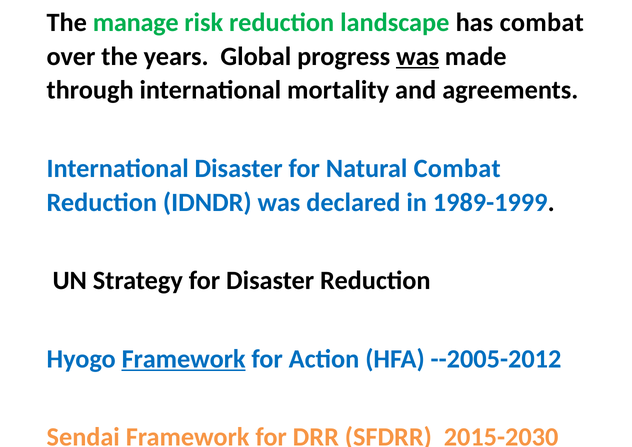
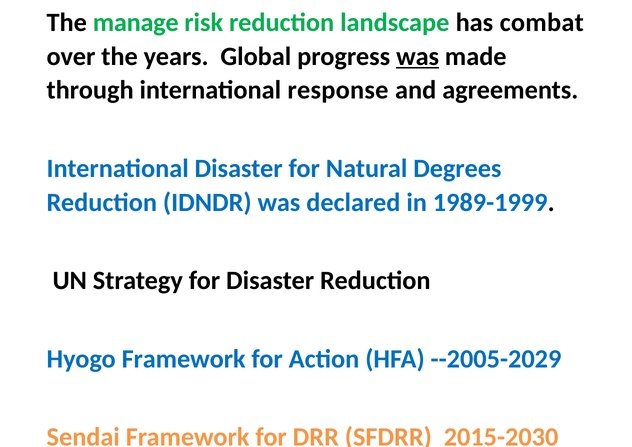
mortality: mortality -> response (338, 90)
Natural Combat: Combat -> Degrees (457, 168)
Framework underline: present -> none (184, 359)
--2005-2012: --2005-2012 -> --2005-2029 (496, 359)
